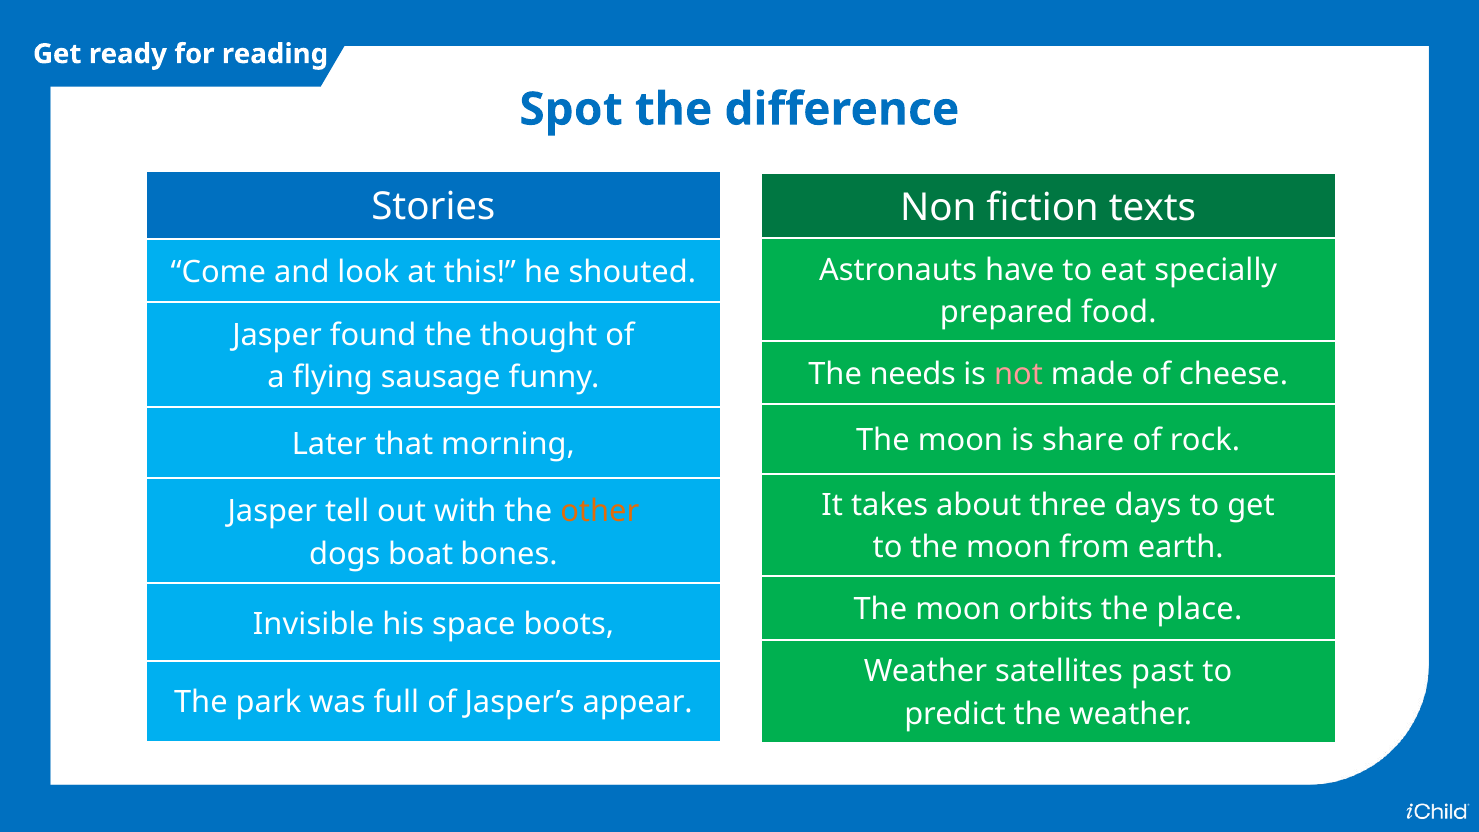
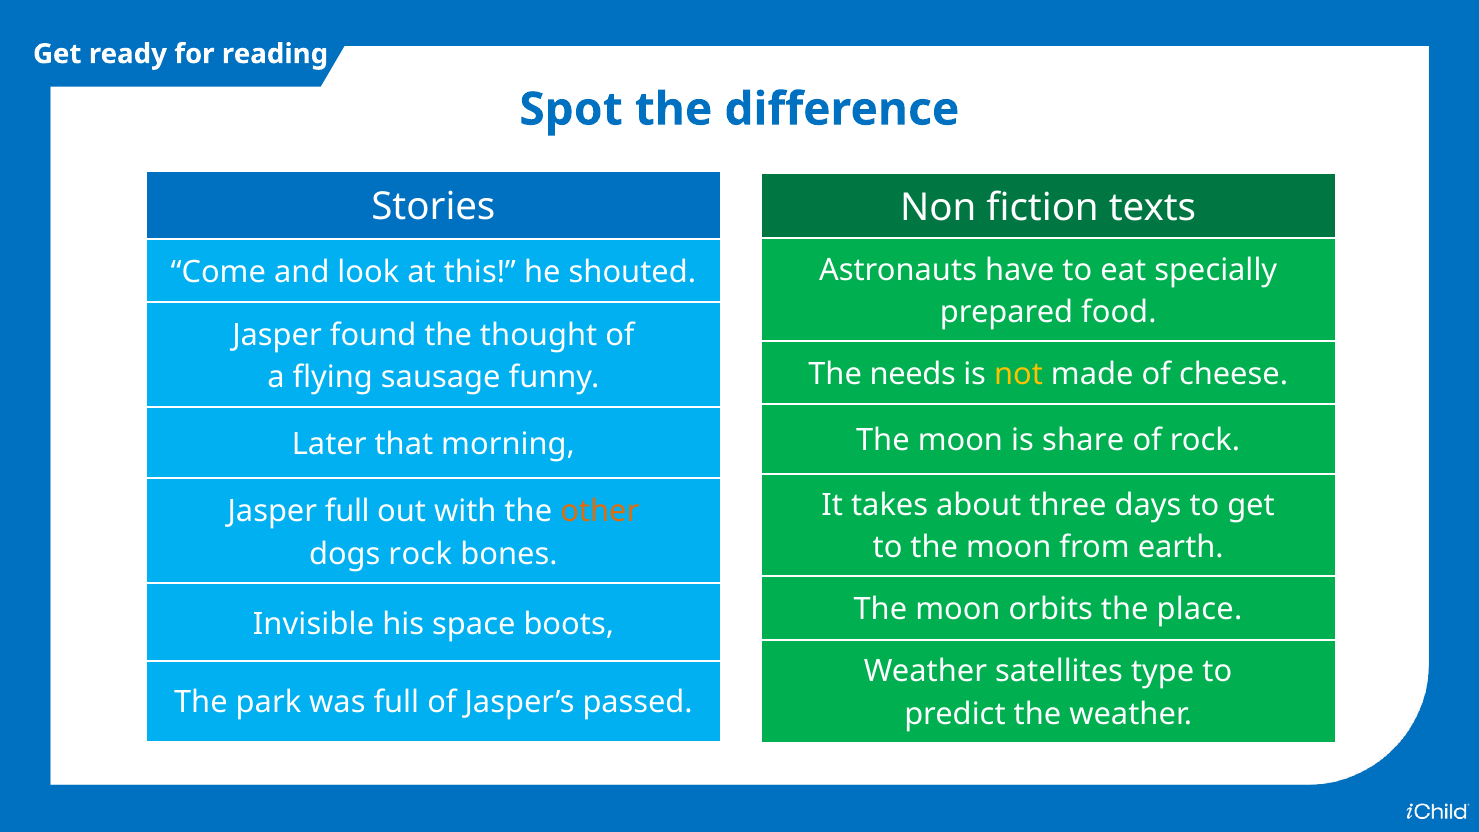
not colour: pink -> yellow (1019, 374)
Jasper tell: tell -> full (347, 512)
dogs boat: boat -> rock (420, 554)
past: past -> type (1163, 672)
appear: appear -> passed (638, 702)
